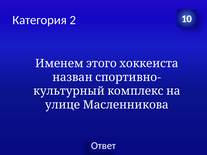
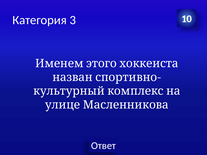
2: 2 -> 3 (73, 20)
